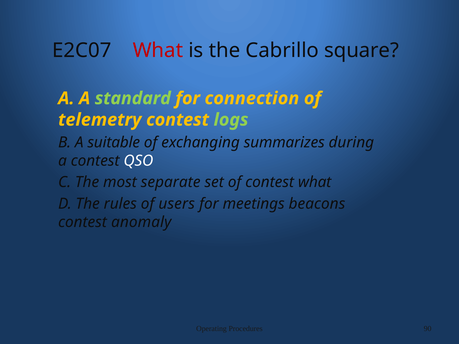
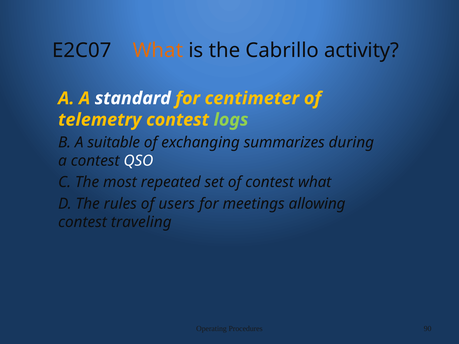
What colour: red -> orange (158, 51)
square: square -> activity (362, 51)
standard colour: light green -> white (133, 98)
connection: connection -> centimeter (252, 98)
separate: separate -> repeated (171, 182)
beacons: beacons -> allowing (317, 204)
anomaly: anomaly -> traveling (141, 222)
